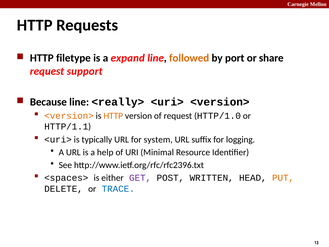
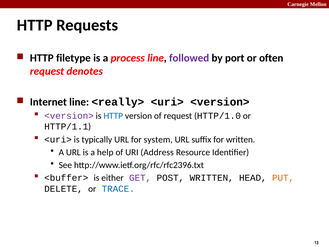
expand: expand -> process (128, 58)
followed colour: orange -> purple (189, 58)
share: share -> often (271, 58)
support: support -> denotes (85, 71)
Because: Because -> Internet (48, 102)
<version> colour: orange -> purple (69, 116)
HTTP colour: orange -> blue (113, 116)
for logging: logging -> written (241, 139)
Minimal: Minimal -> Address (157, 152)
<spaces>: <spaces> -> <buffer> (66, 178)
